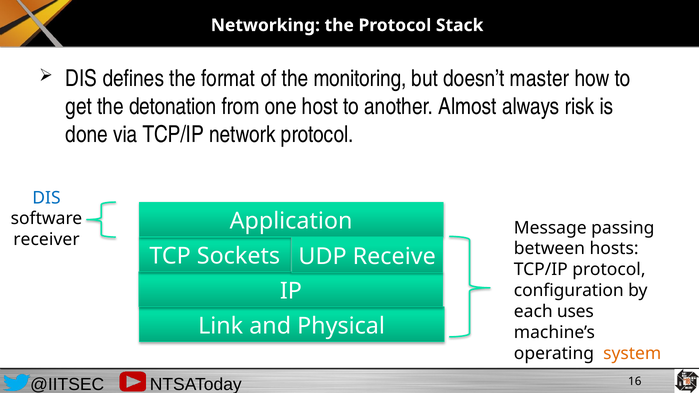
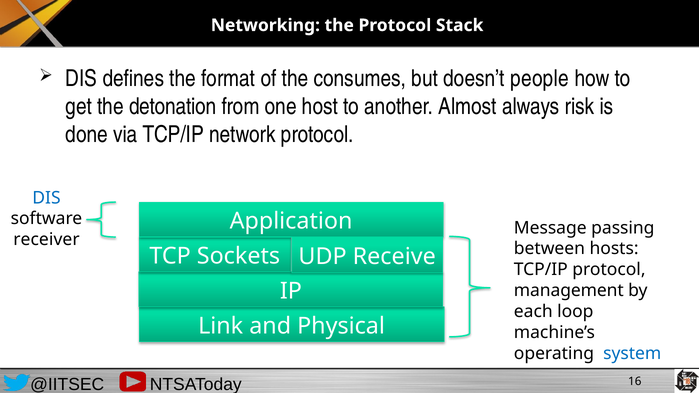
monitoring: monitoring -> consumes (360, 79)
master: master -> people (540, 79)
configuration: configuration -> management (569, 291)
uses: uses -> loop (575, 312)
system colour: orange -> blue (632, 354)
